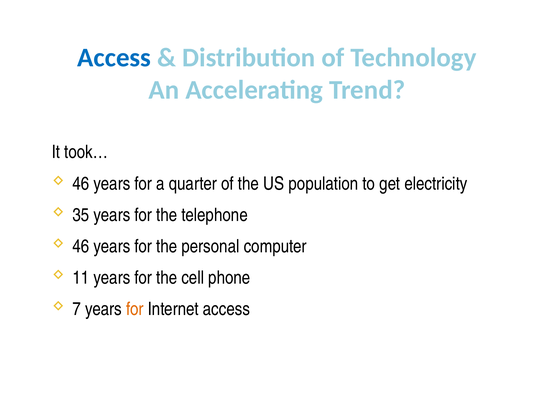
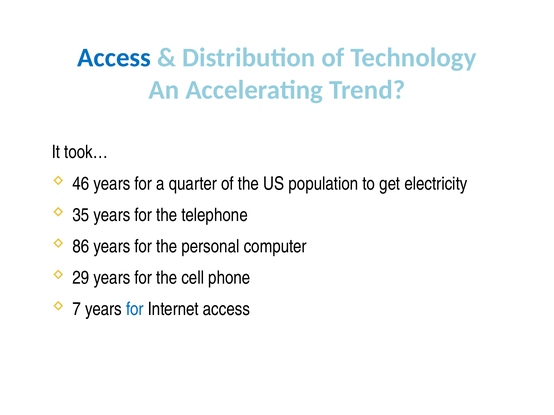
46: 46 -> 86 (81, 247)
11: 11 -> 29 (81, 278)
for colour: orange -> blue (135, 309)
